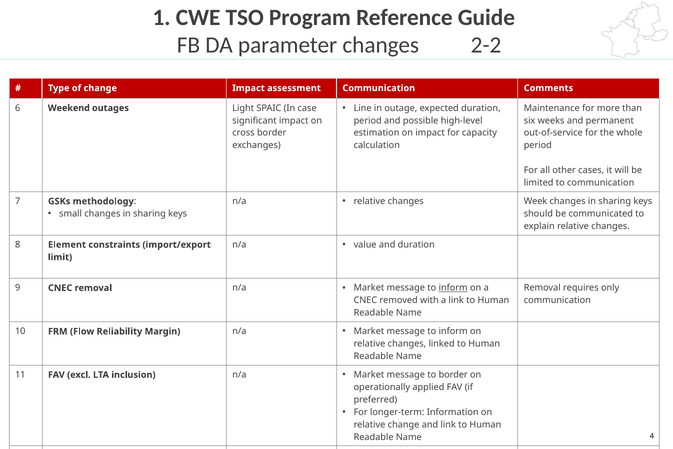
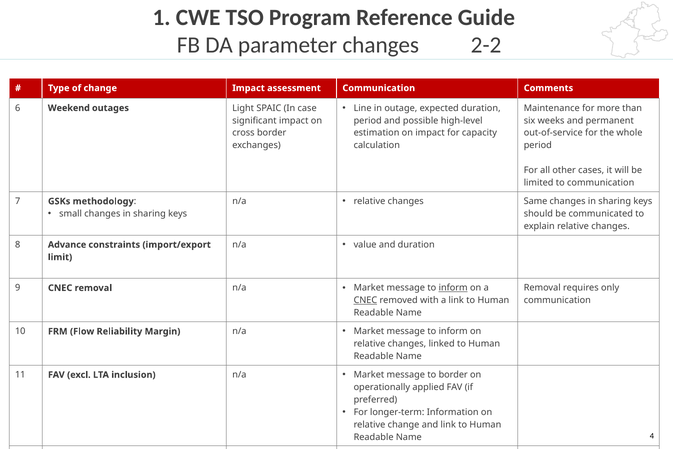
Week: Week -> Same (536, 201)
Element: Element -> Advance (67, 245)
CNEC underline: none -> present (365, 300)
